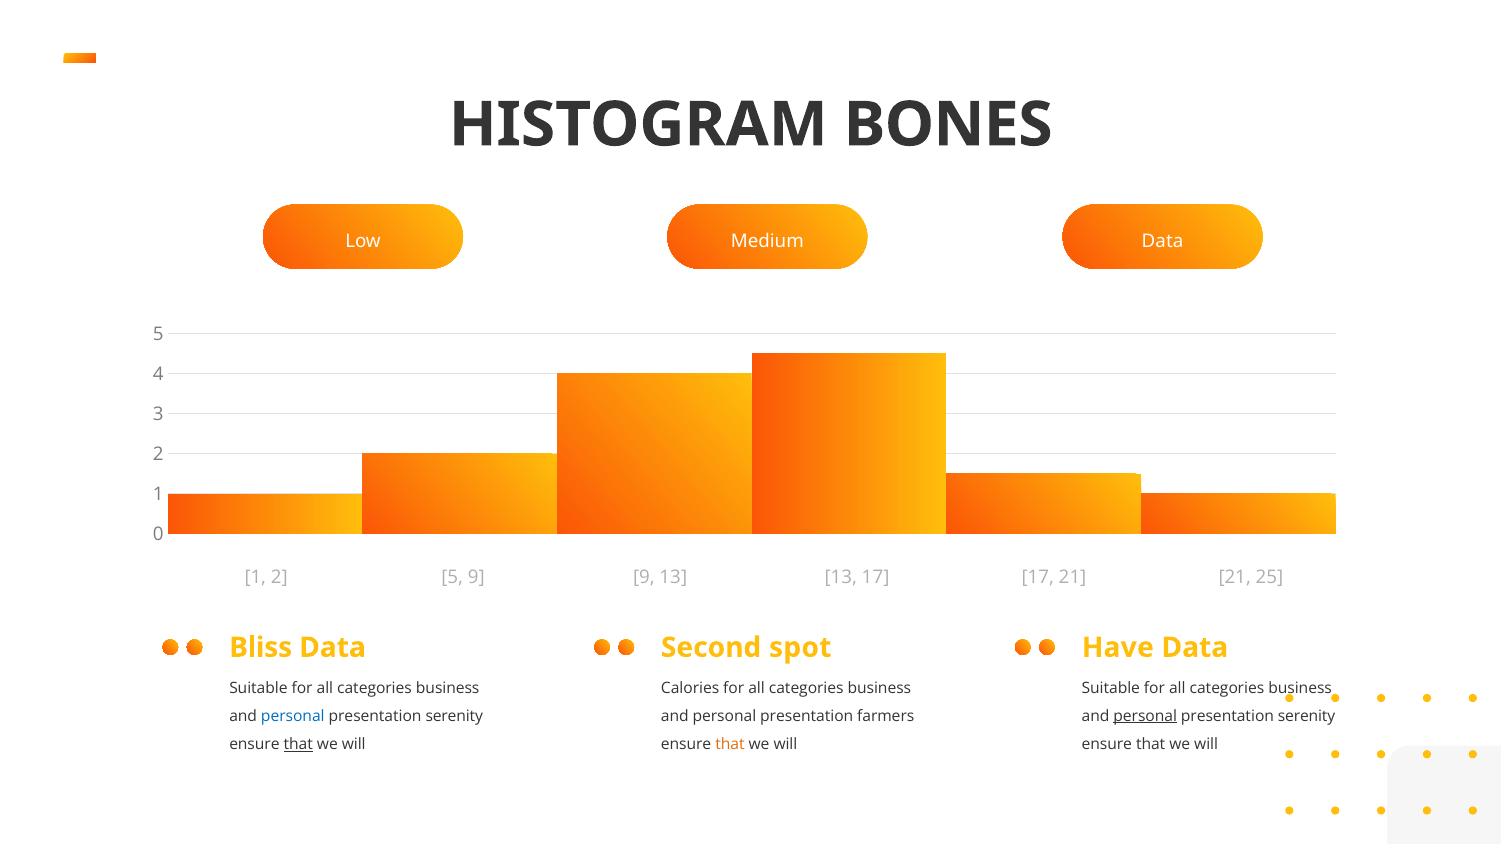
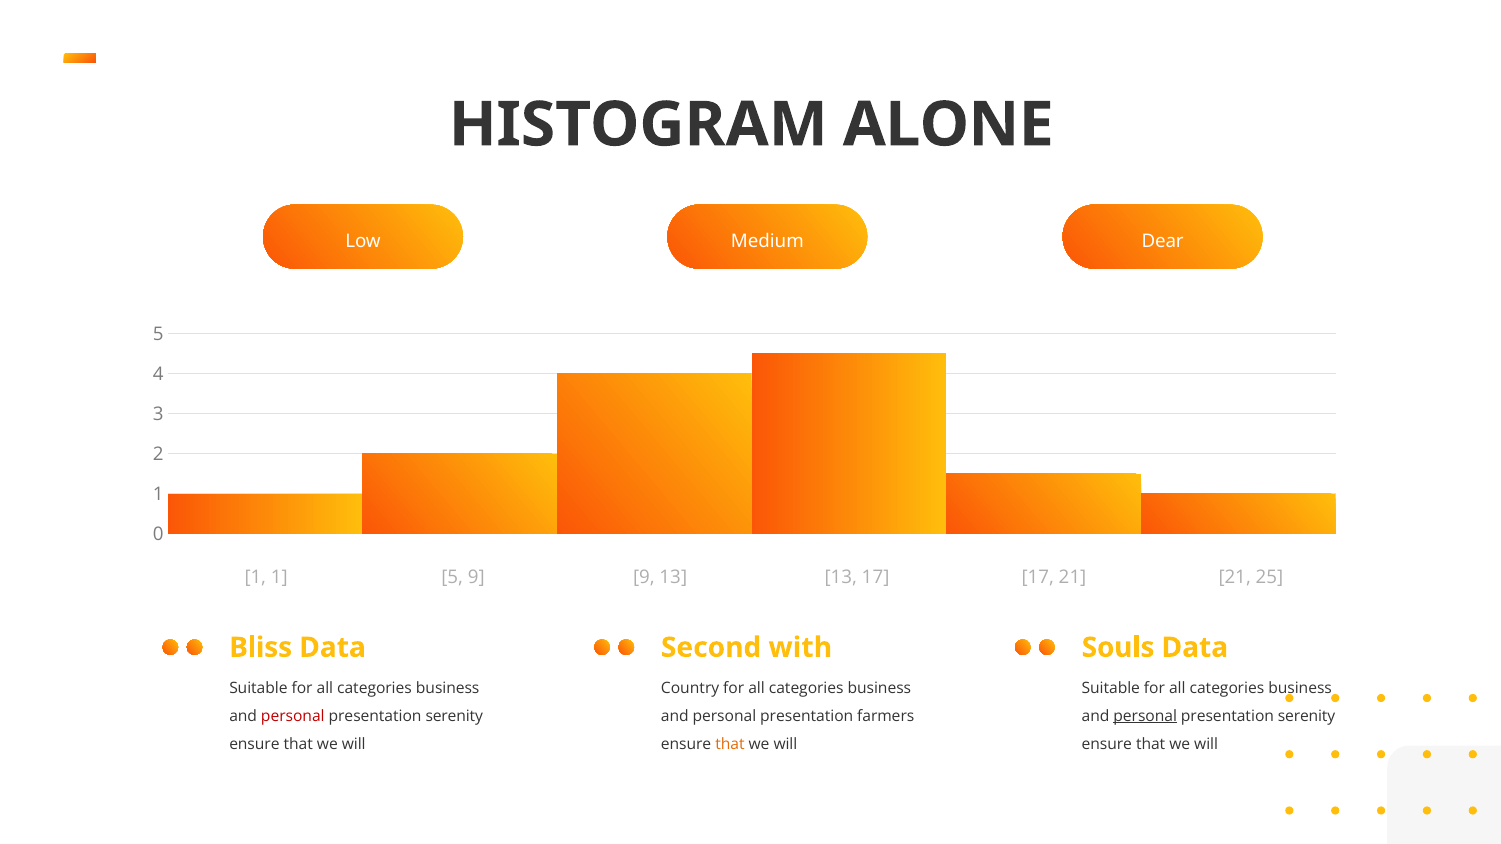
BONES: BONES -> ALONE (948, 125)
Medium Data: Data -> Dear (1163, 241)
2: 2 -> 1 (279, 577)
spot: spot -> with (800, 648)
Have: Have -> Souls (1118, 648)
Calories: Calories -> Country (690, 688)
personal colour: blue -> red (293, 716)
that underline: present -> none (298, 745)
